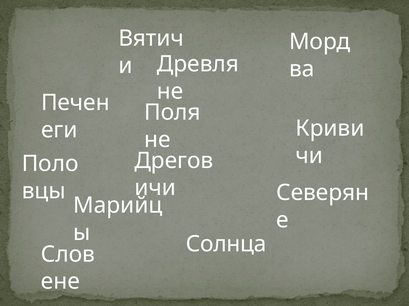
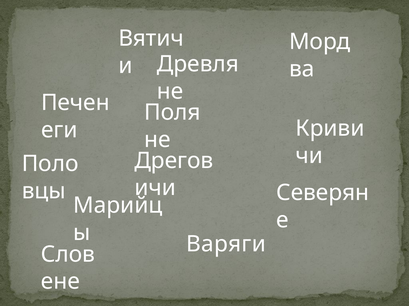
Солнца: Солнца -> Варяги (226, 245)
